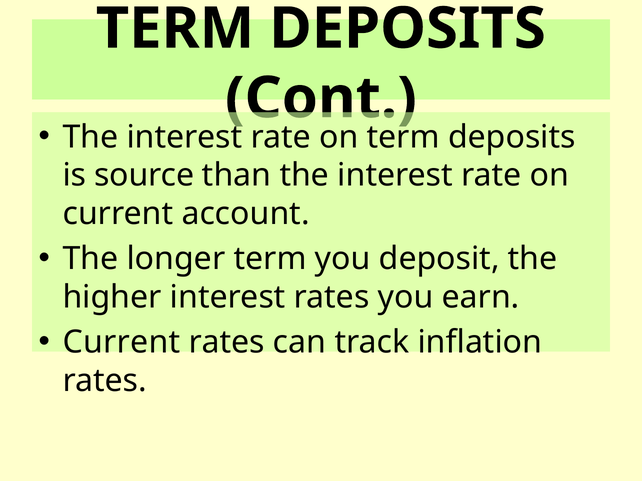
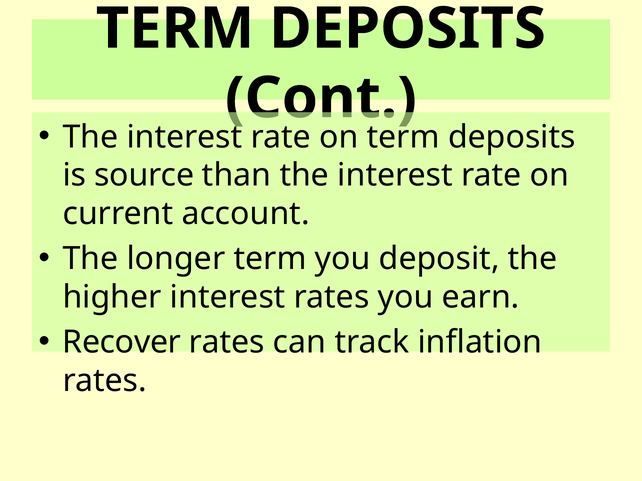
Current: Current -> Recover (122, 343)
